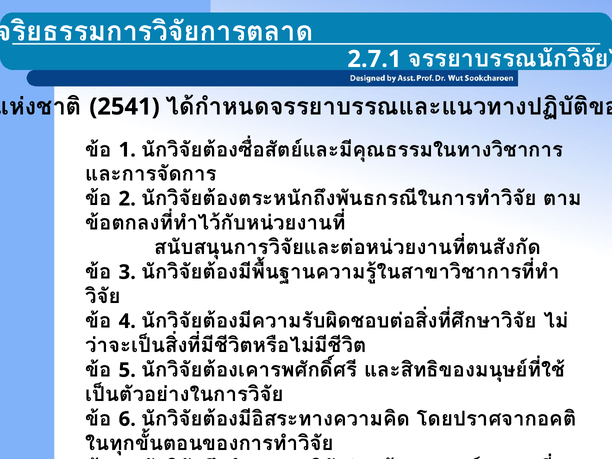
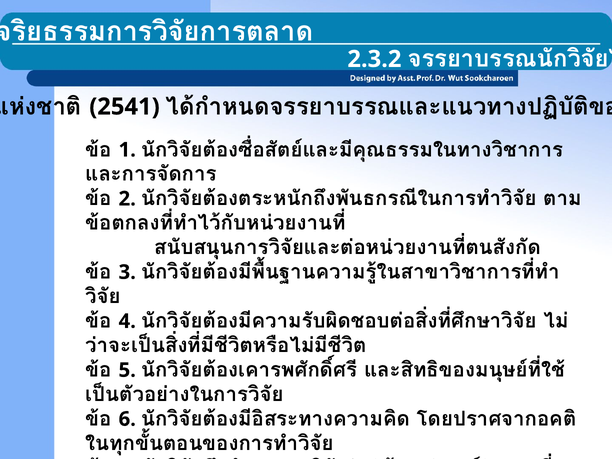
2.7.1: 2.7.1 -> 2.3.2 (374, 59)
